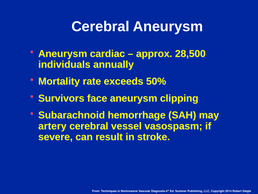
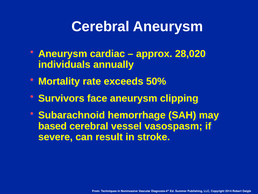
28,500: 28,500 -> 28,020 (190, 54)
artery: artery -> based (52, 126)
